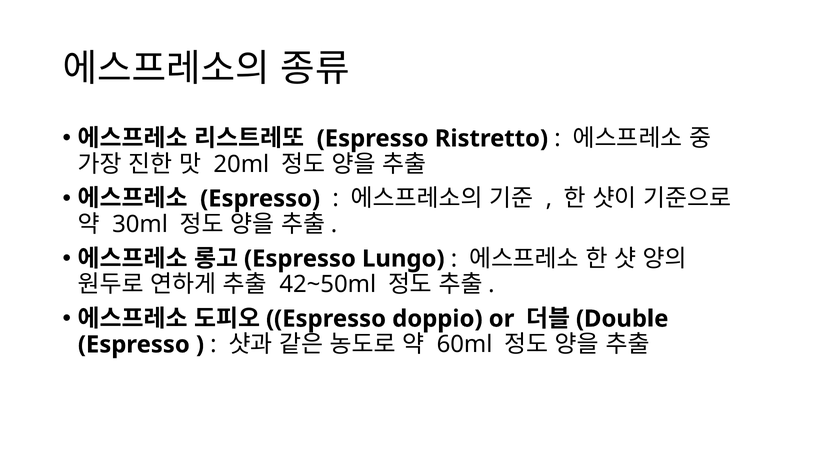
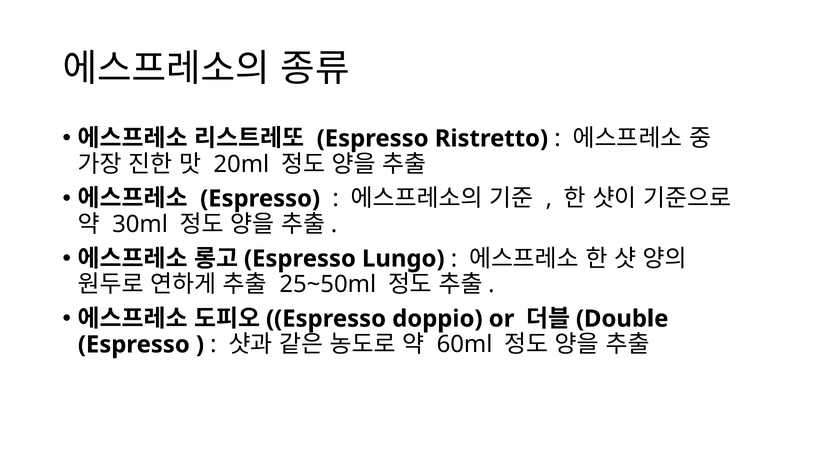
42~50ml: 42~50ml -> 25~50ml (328, 285)
